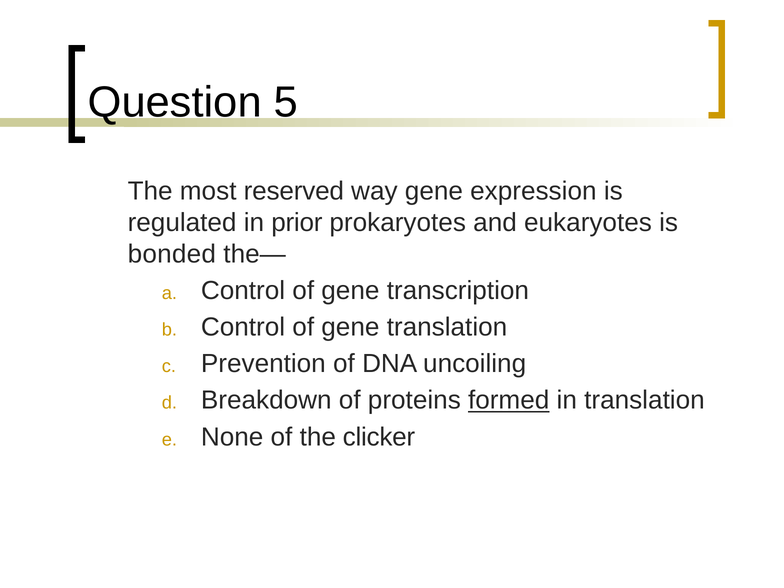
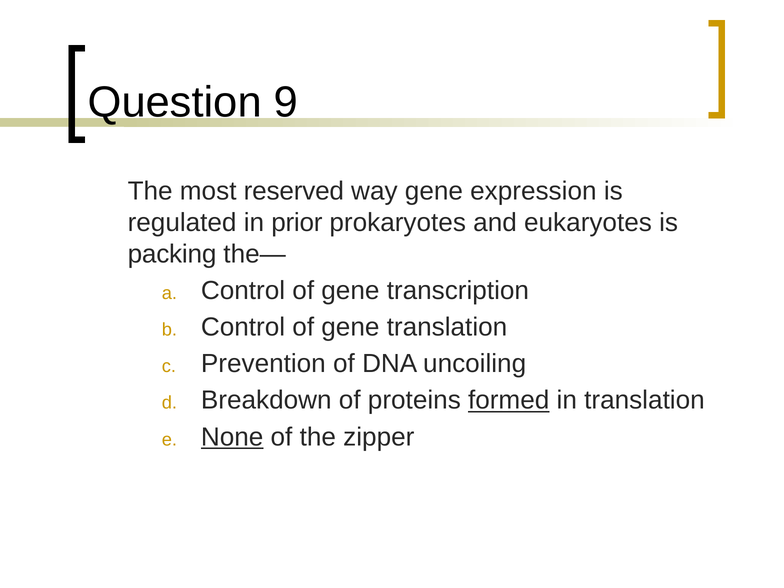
5: 5 -> 9 (286, 102)
bonded: bonded -> packing (172, 254)
None underline: none -> present (232, 437)
clicker: clicker -> zipper (379, 437)
